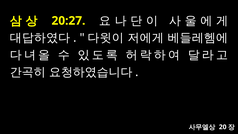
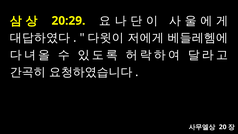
20:27: 20:27 -> 20:29 (68, 21)
